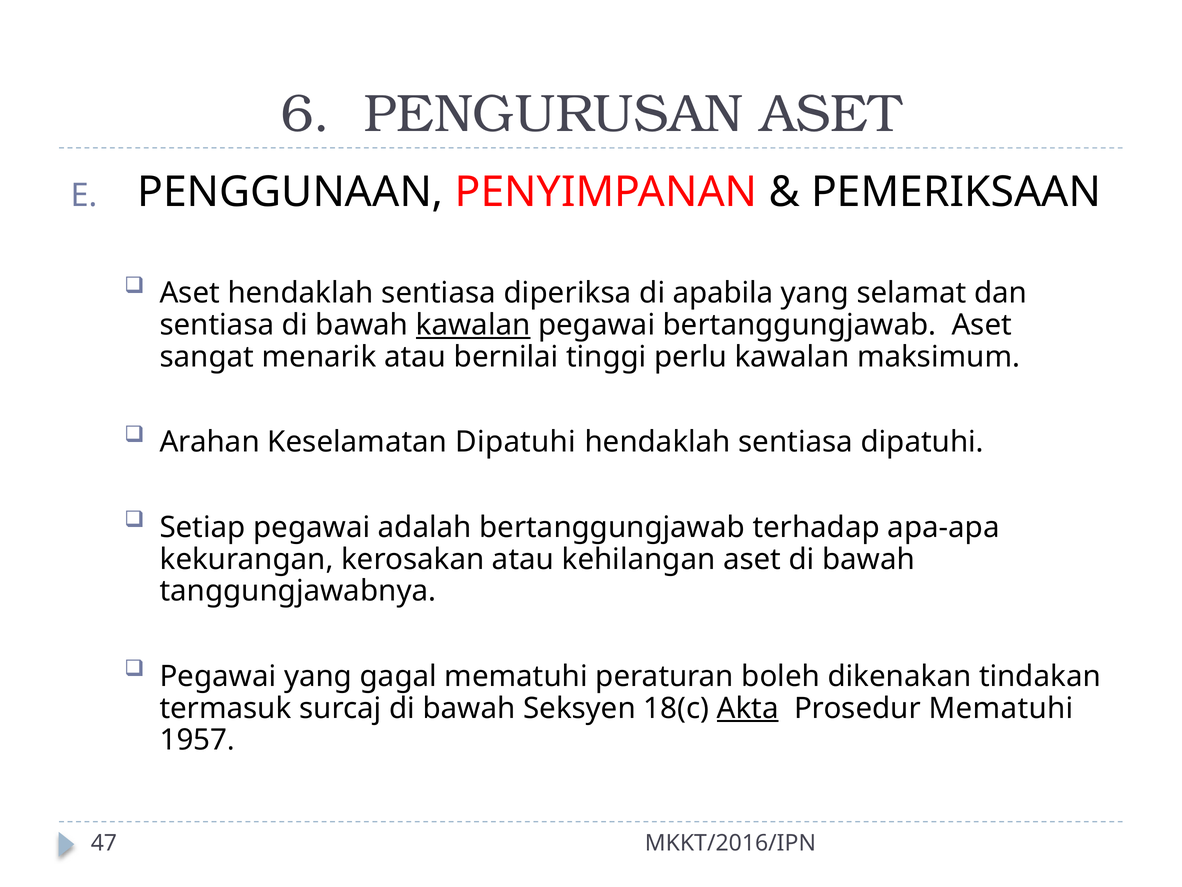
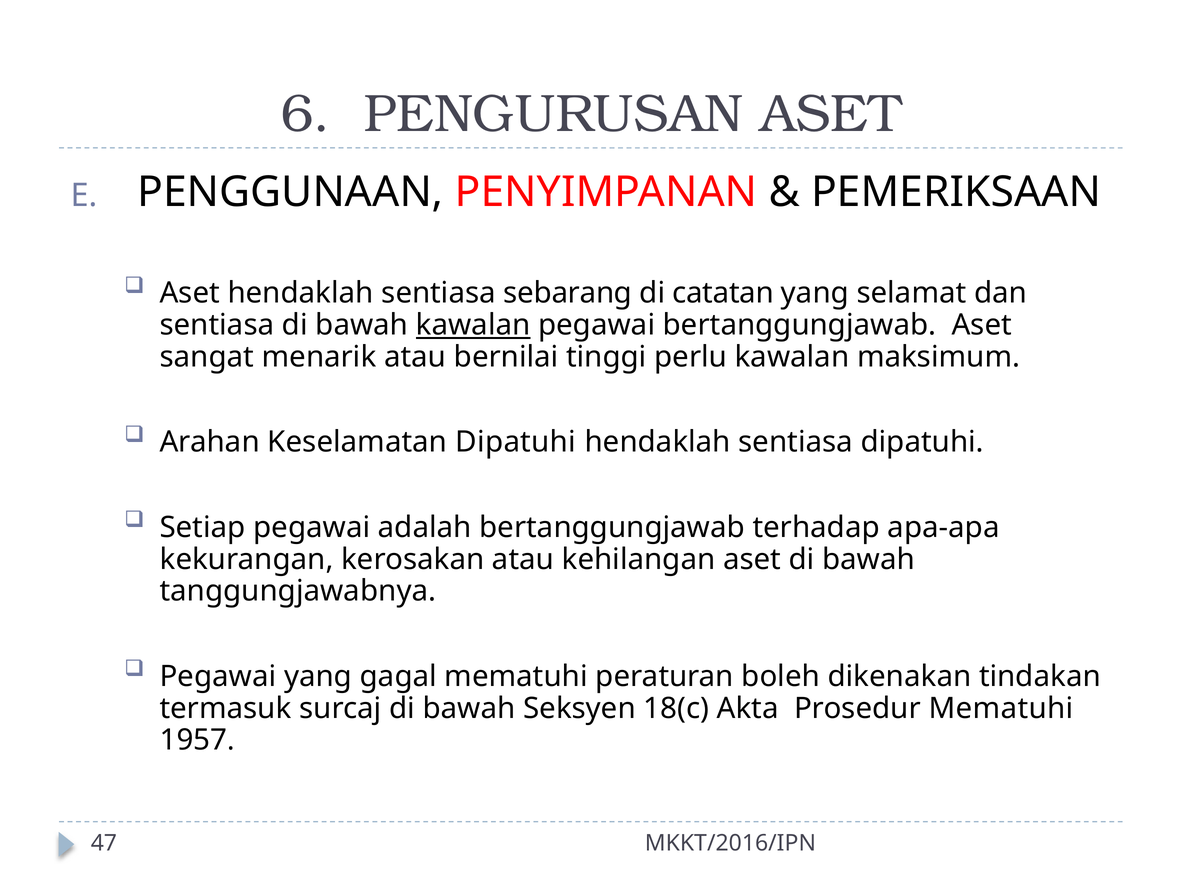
diperiksa: diperiksa -> sebarang (568, 293)
apabila: apabila -> catatan (723, 293)
Akta underline: present -> none (748, 708)
